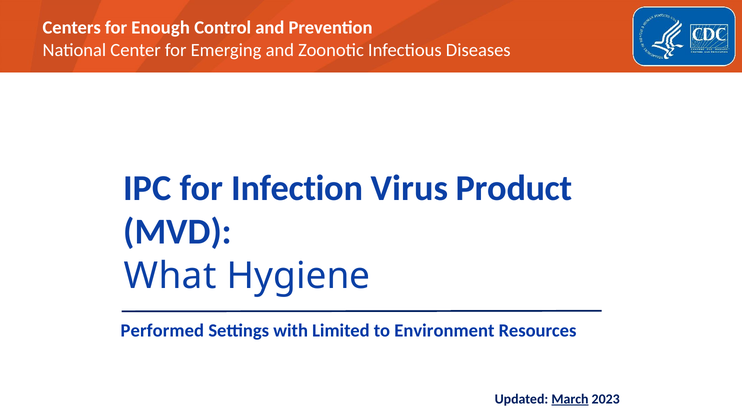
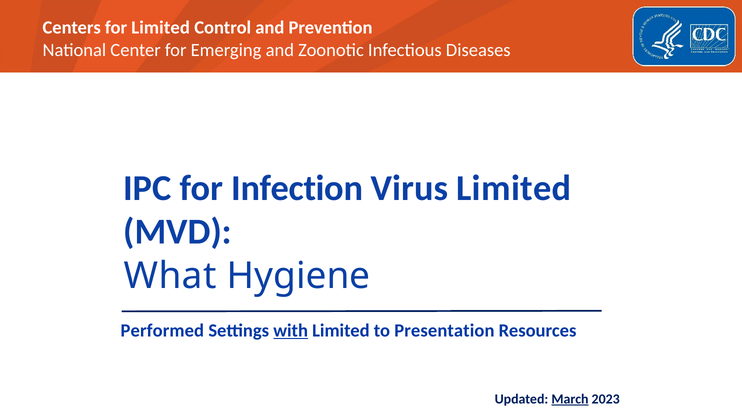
for Enough: Enough -> Limited (161, 28)
Virus Product: Product -> Limited (514, 188)
with underline: none -> present (291, 330)
Environment: Environment -> Presentation (444, 330)
